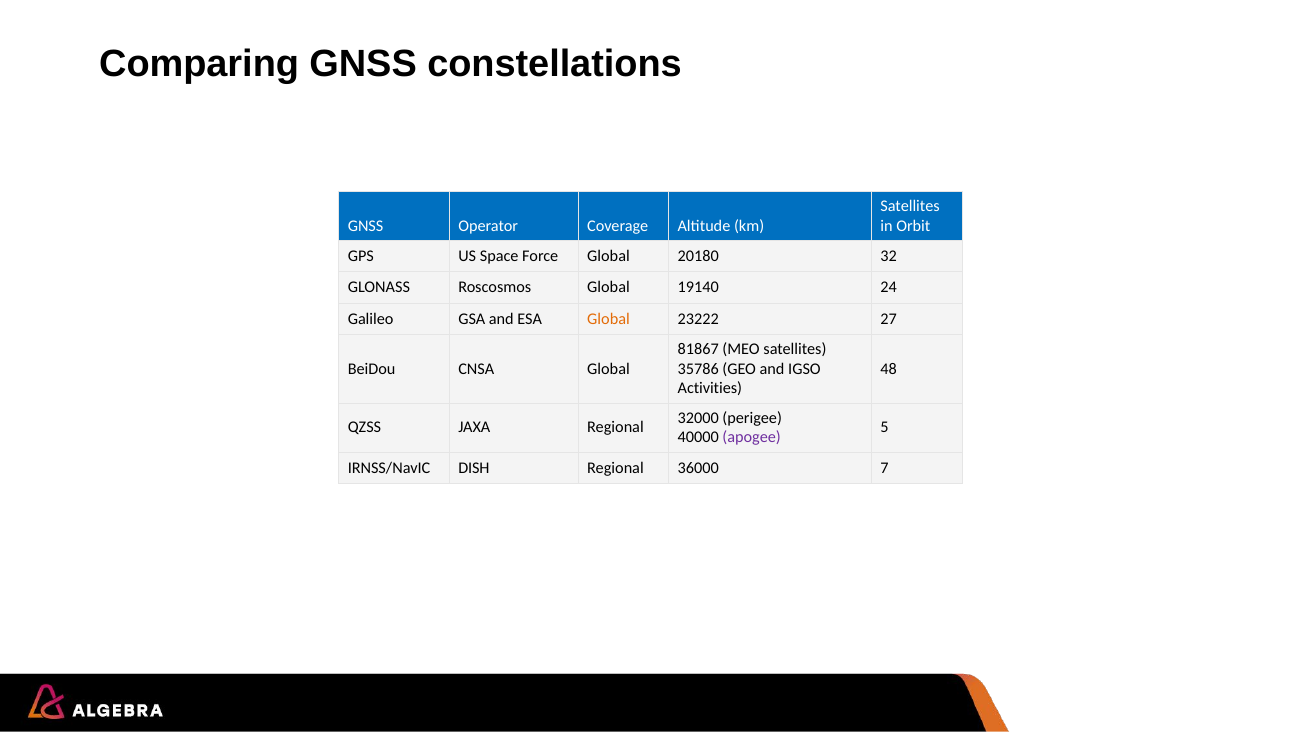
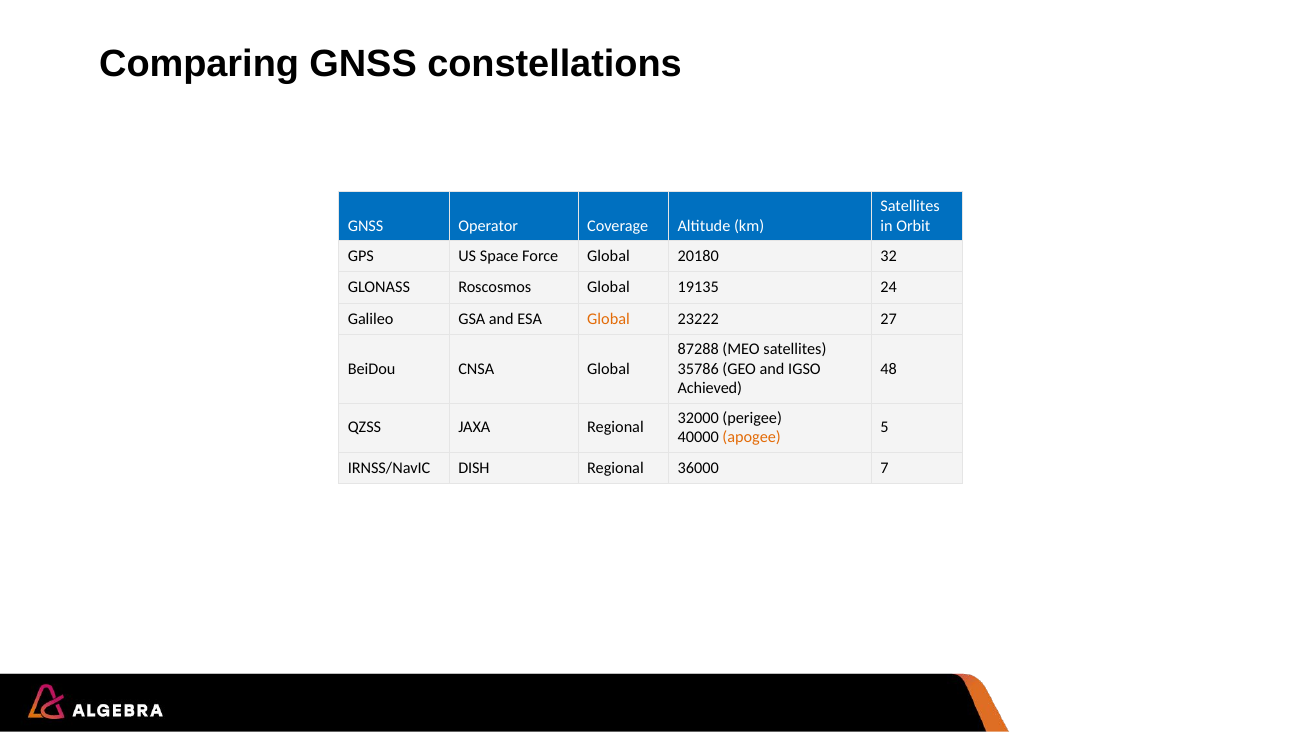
19140: 19140 -> 19135 (698, 287)
81867: 81867 -> 87288 (698, 349)
Activities: Activities -> Achieved (710, 388)
apogee colour: purple -> orange (752, 437)
